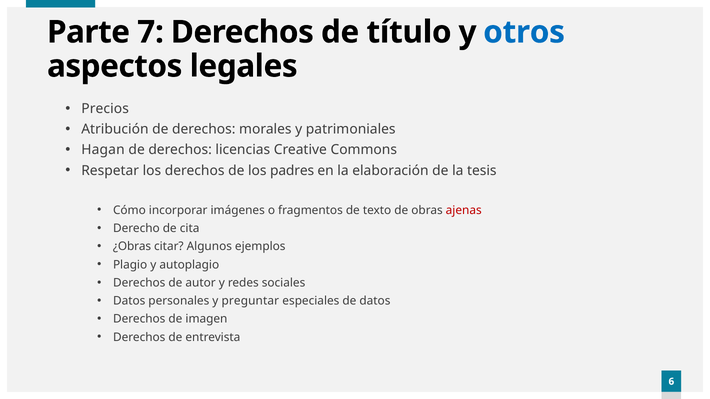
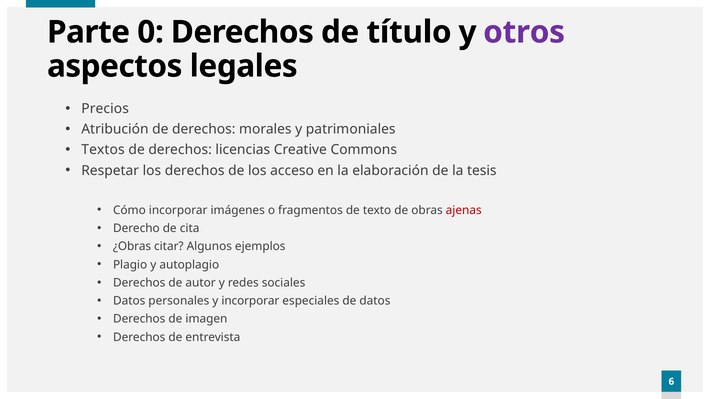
7: 7 -> 0 (151, 32)
otros colour: blue -> purple (524, 32)
Hagan: Hagan -> Textos (103, 150)
padres: padres -> acceso (292, 171)
y preguntar: preguntar -> incorporar (250, 301)
